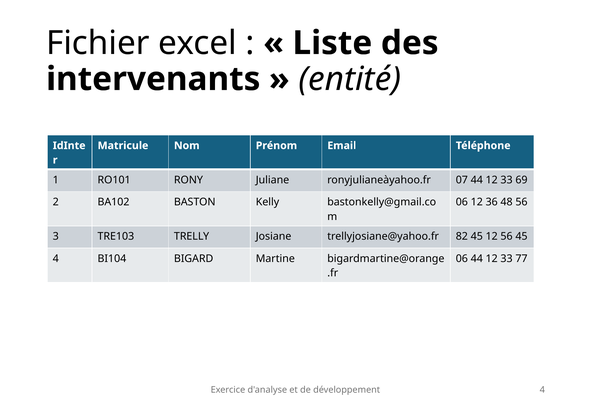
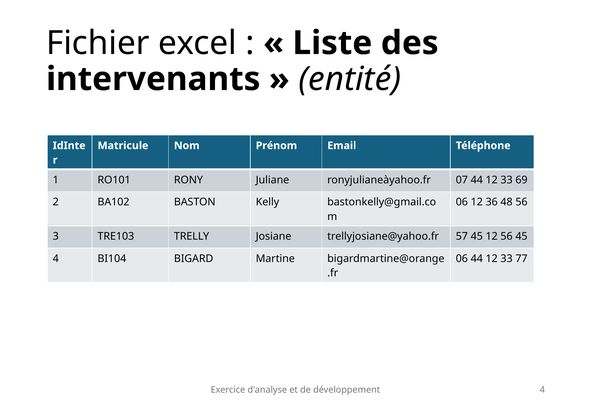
82: 82 -> 57 (462, 237)
